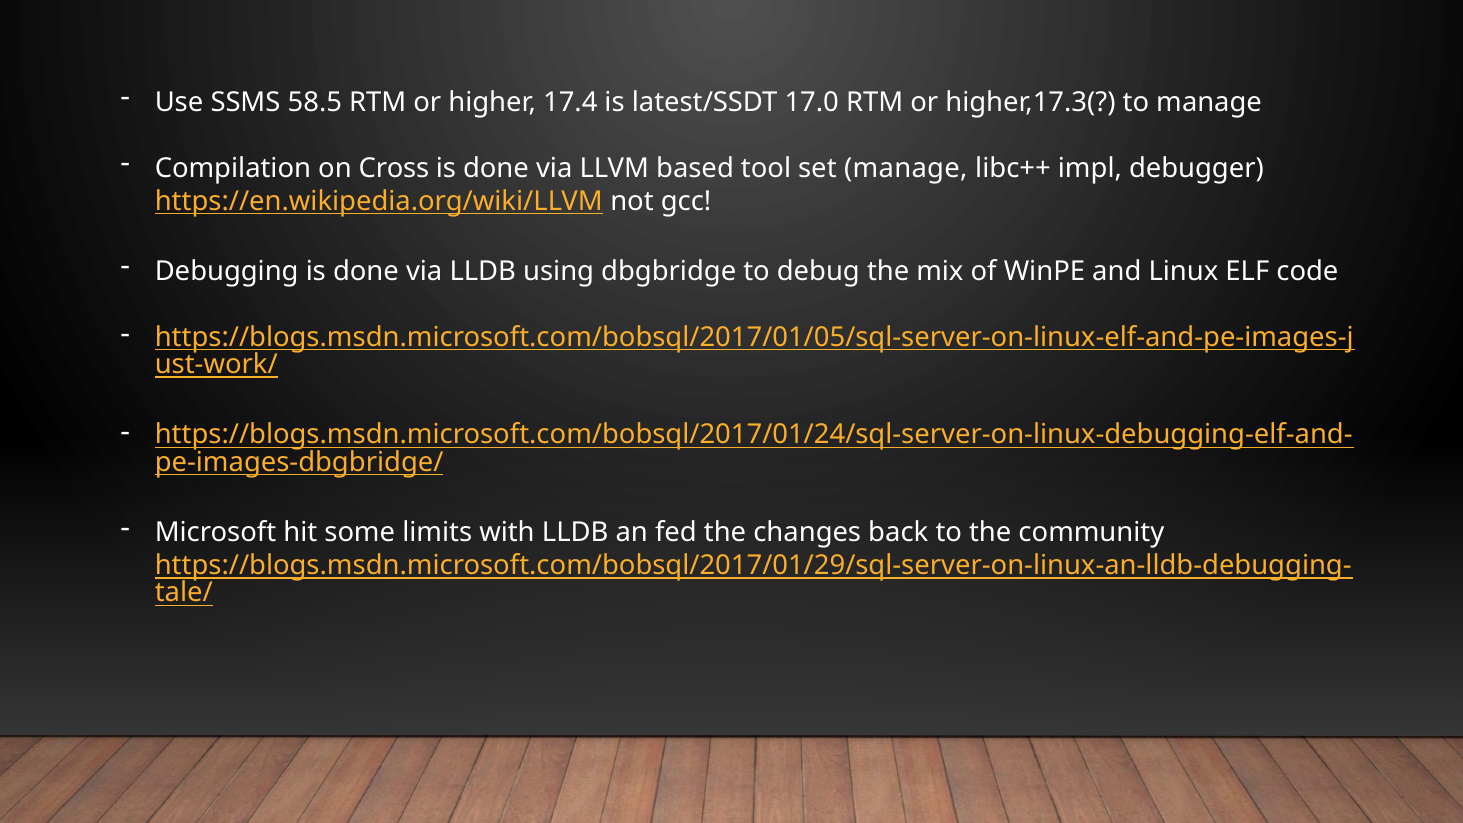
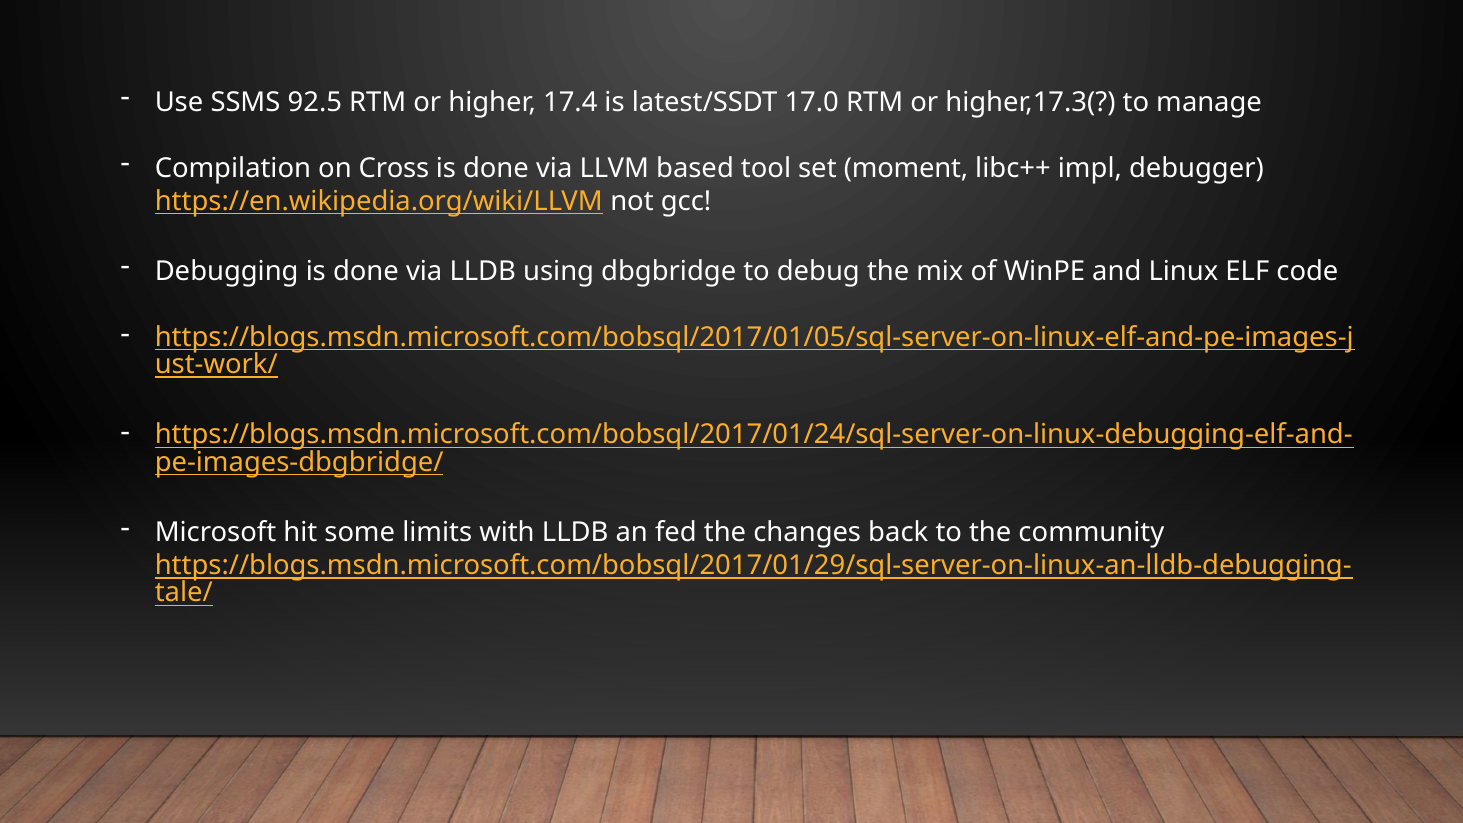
58.5: 58.5 -> 92.5 (315, 102)
set manage: manage -> moment (906, 168)
